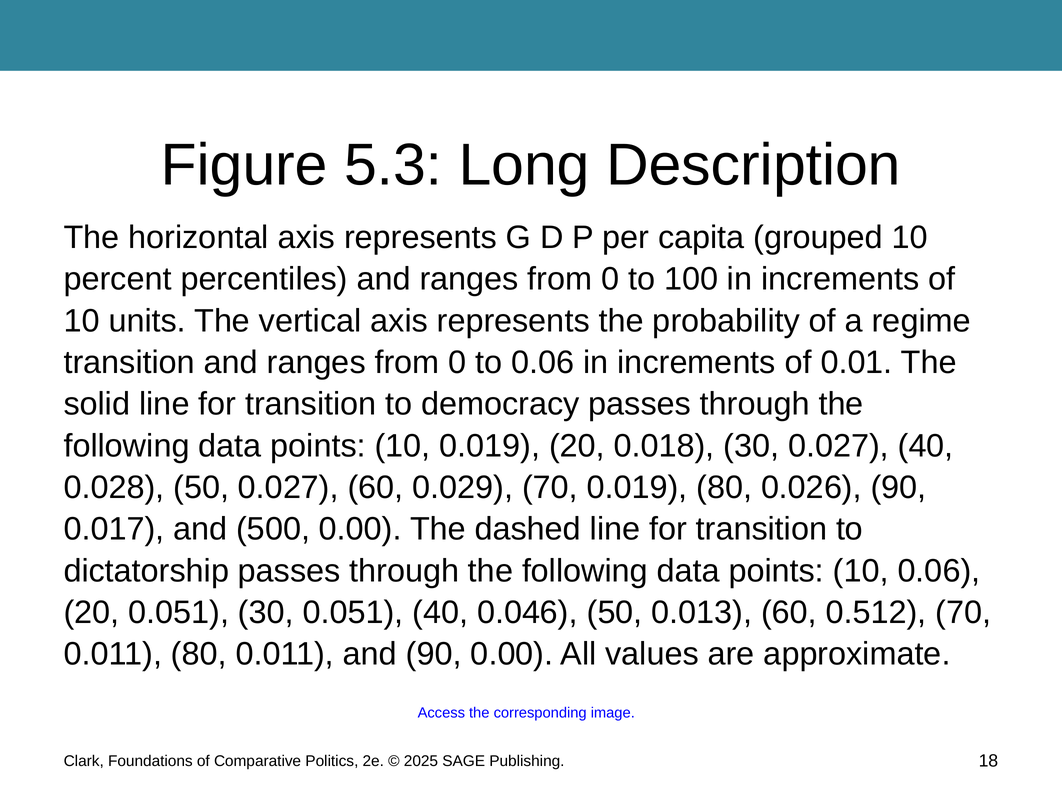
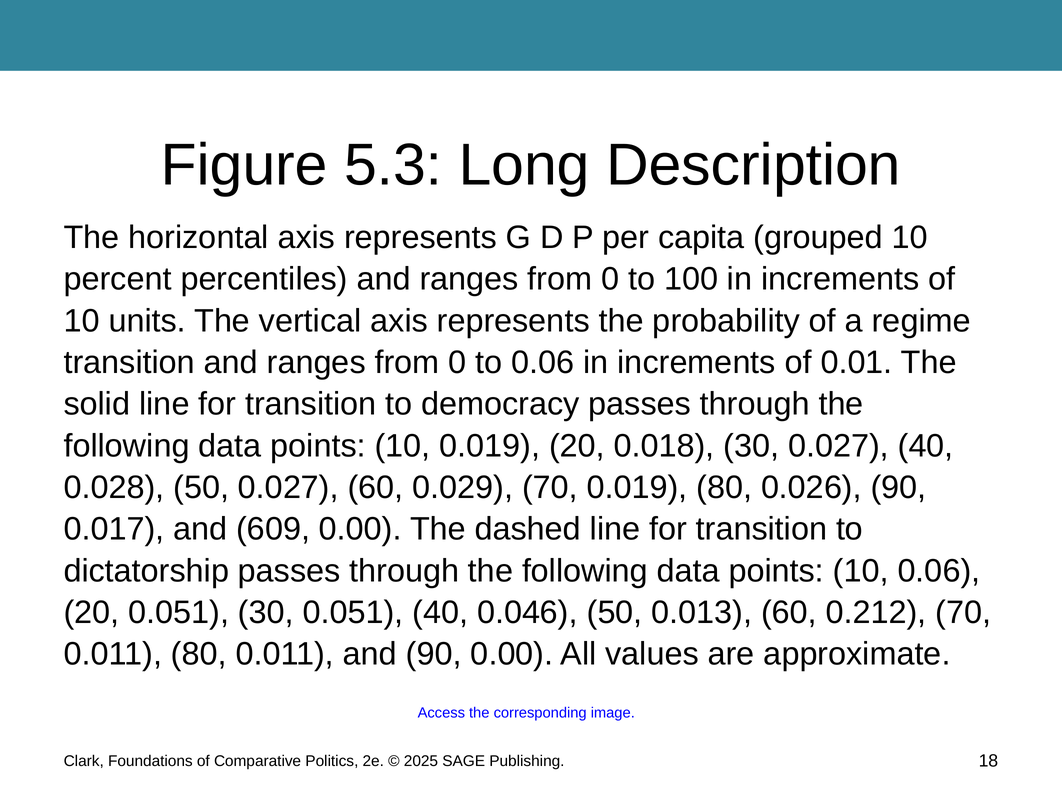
500: 500 -> 609 (273, 529)
0.512: 0.512 -> 0.212 (876, 612)
